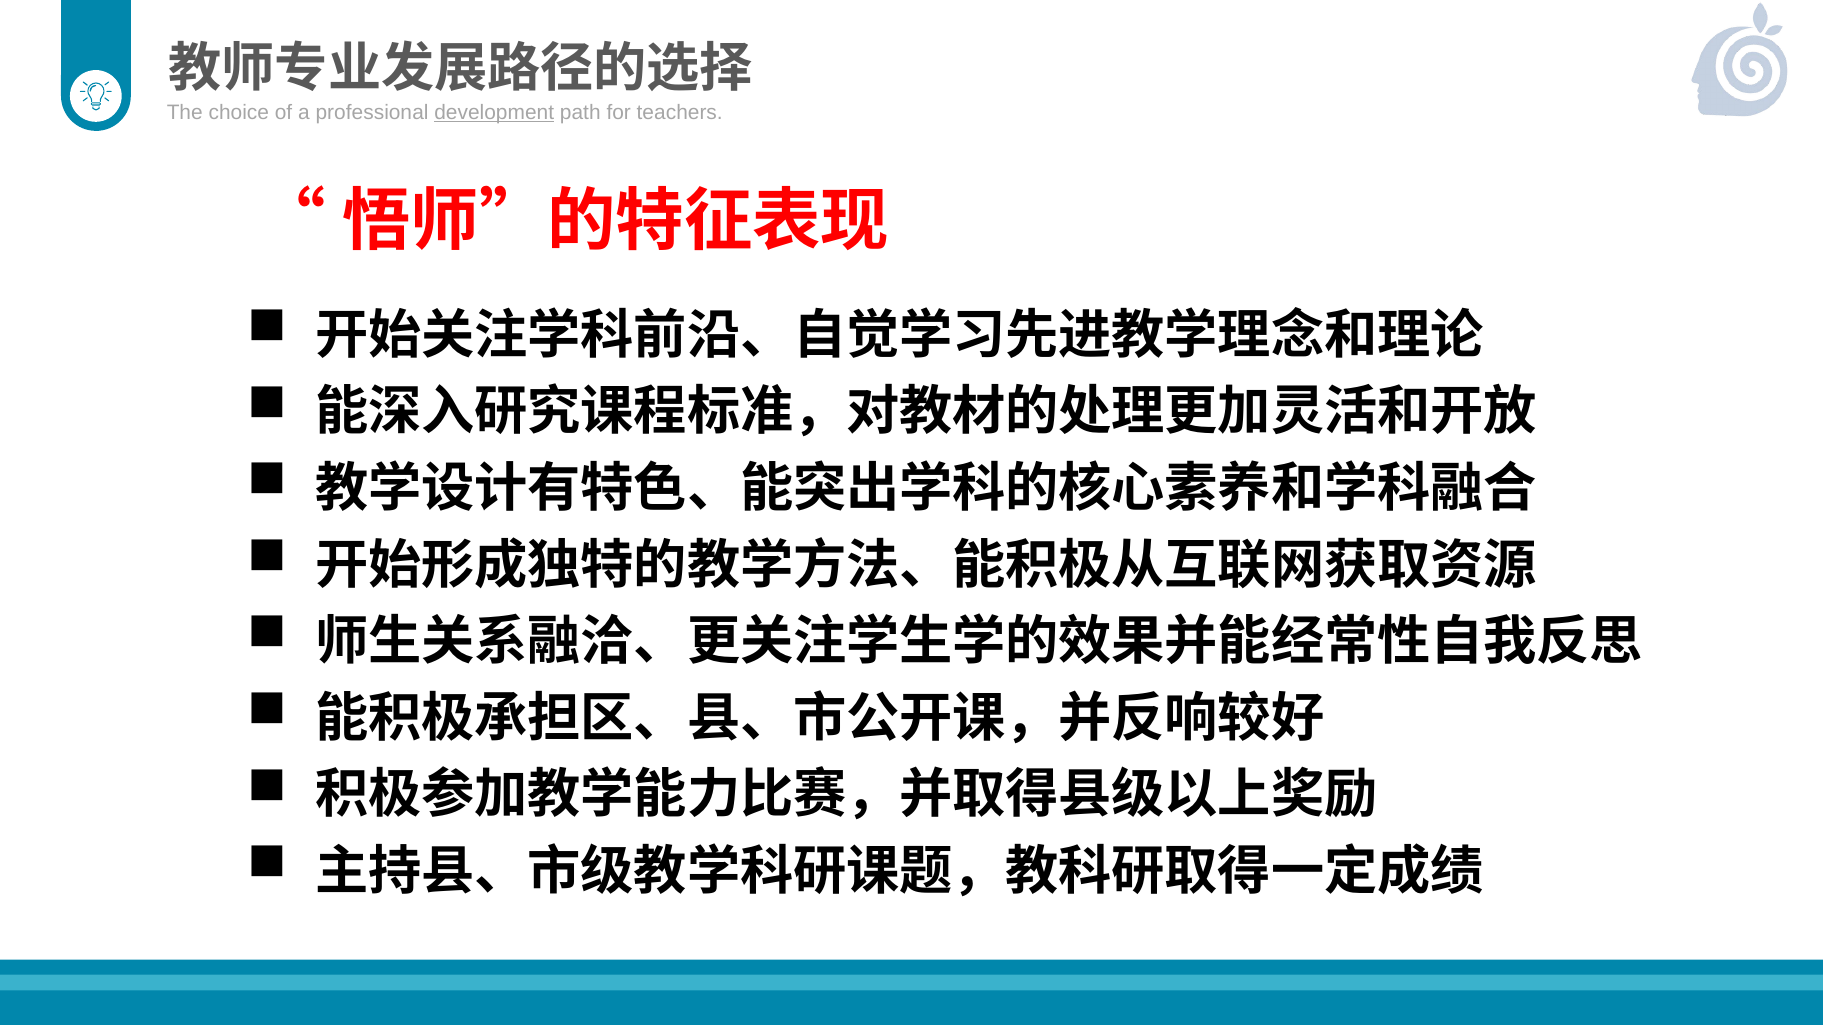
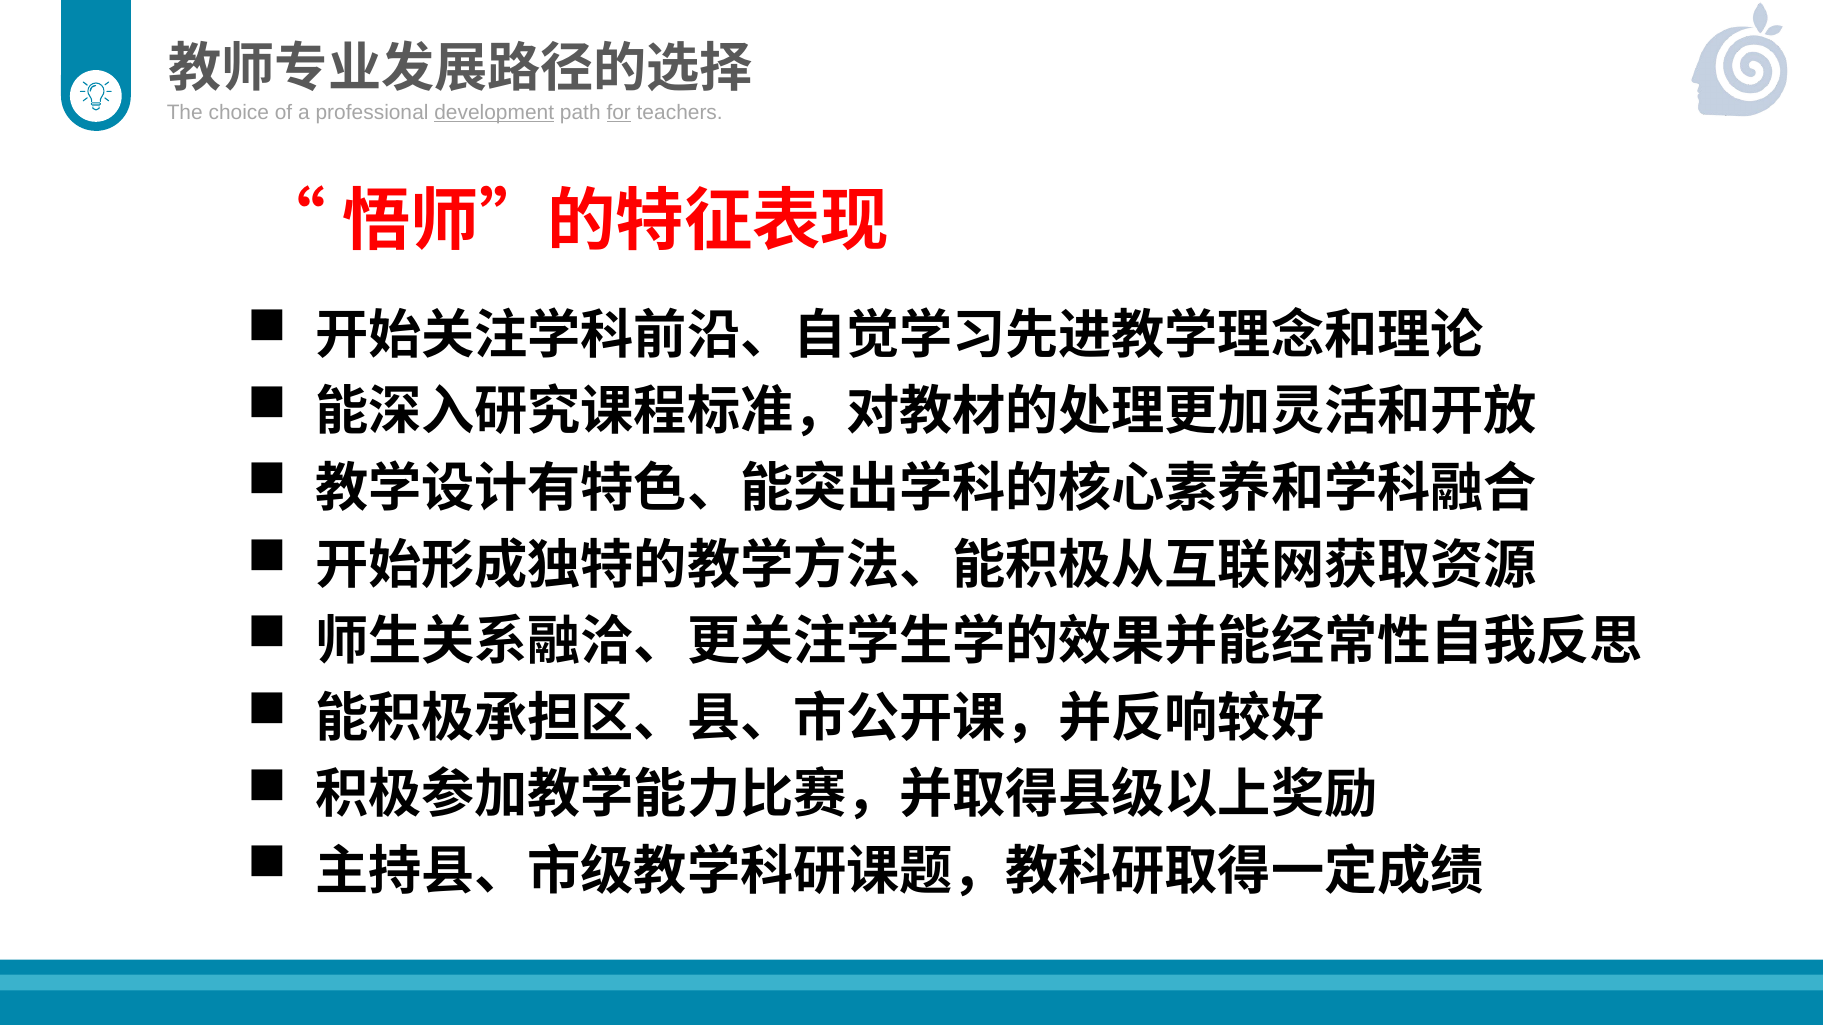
for underline: none -> present (619, 112)
